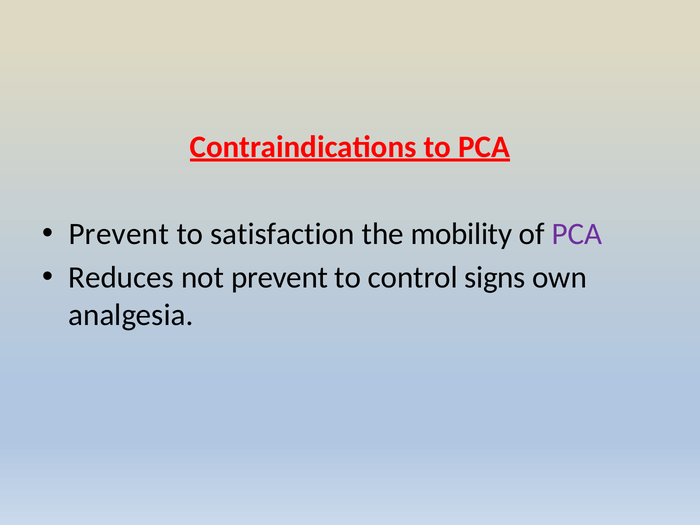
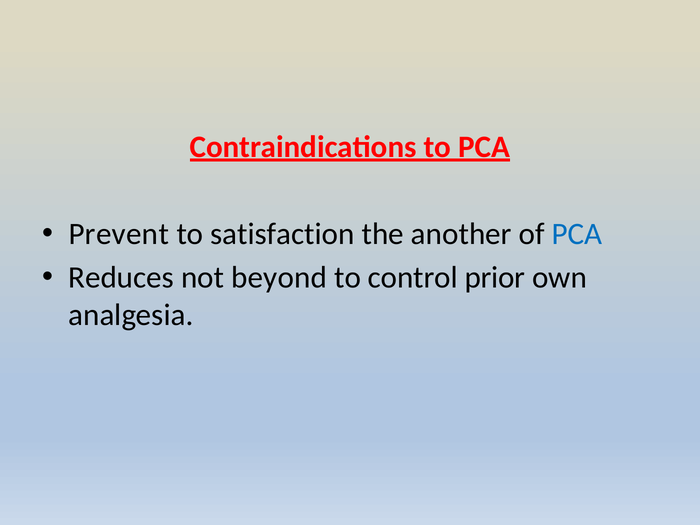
mobility: mobility -> another (461, 234)
PCA colour: purple -> blue (577, 234)
not prevent: prevent -> beyond (279, 278)
signs: signs -> prior (495, 278)
